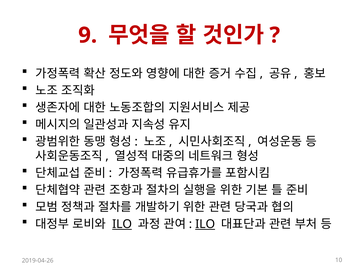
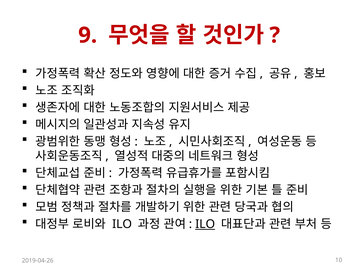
ILO underline: present -> none (122, 224)
